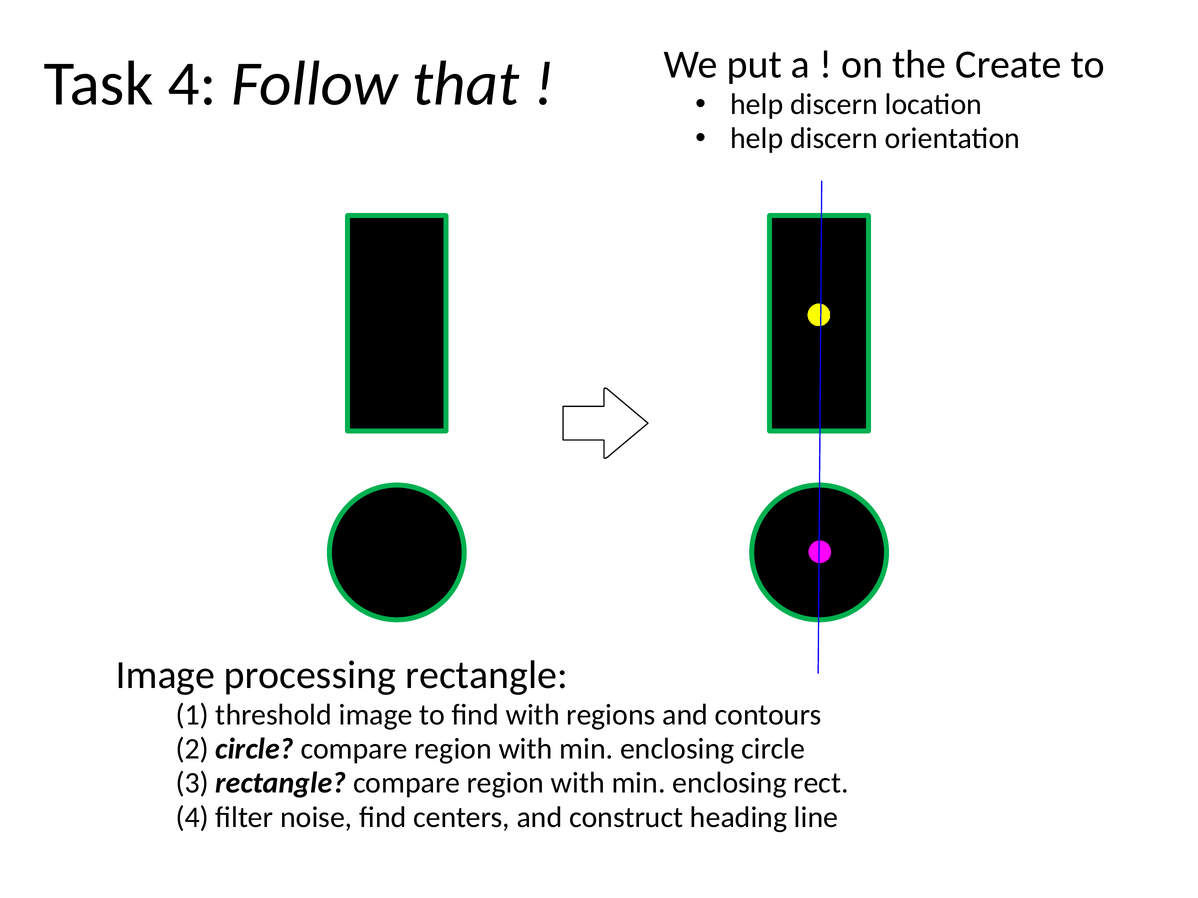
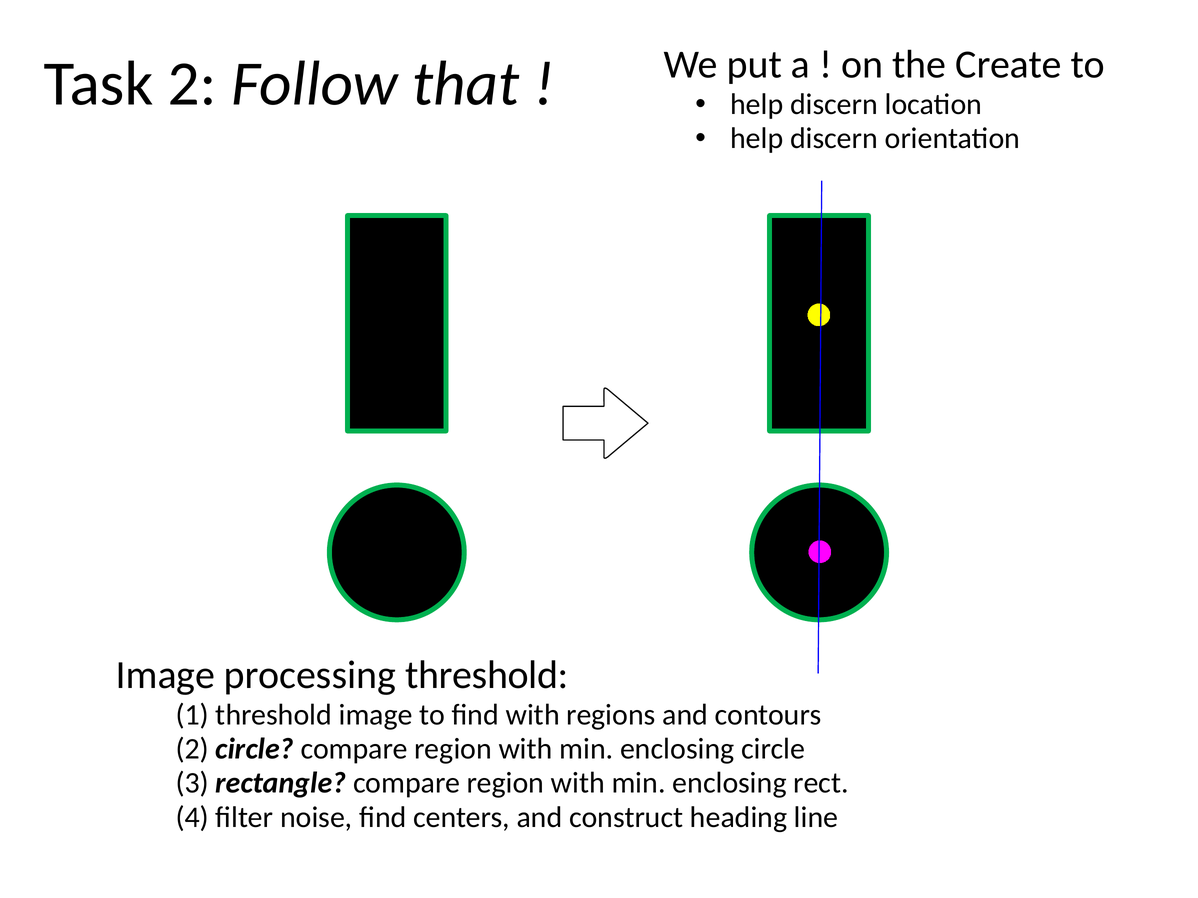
Task 4: 4 -> 2 (192, 84)
processing rectangle: rectangle -> threshold (487, 676)
